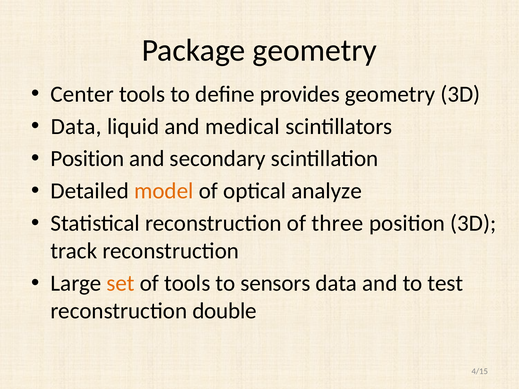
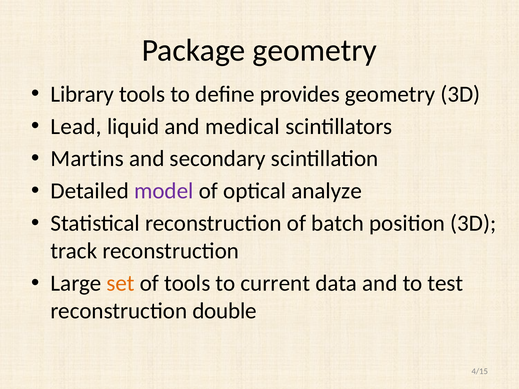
Center: Center -> Library (82, 94)
Data: Data -> Lead (76, 126)
Position: Position -> Martins (87, 159)
model colour: orange -> purple (164, 191)
three: three -> batch (338, 223)
sensors: sensors -> current (275, 283)
